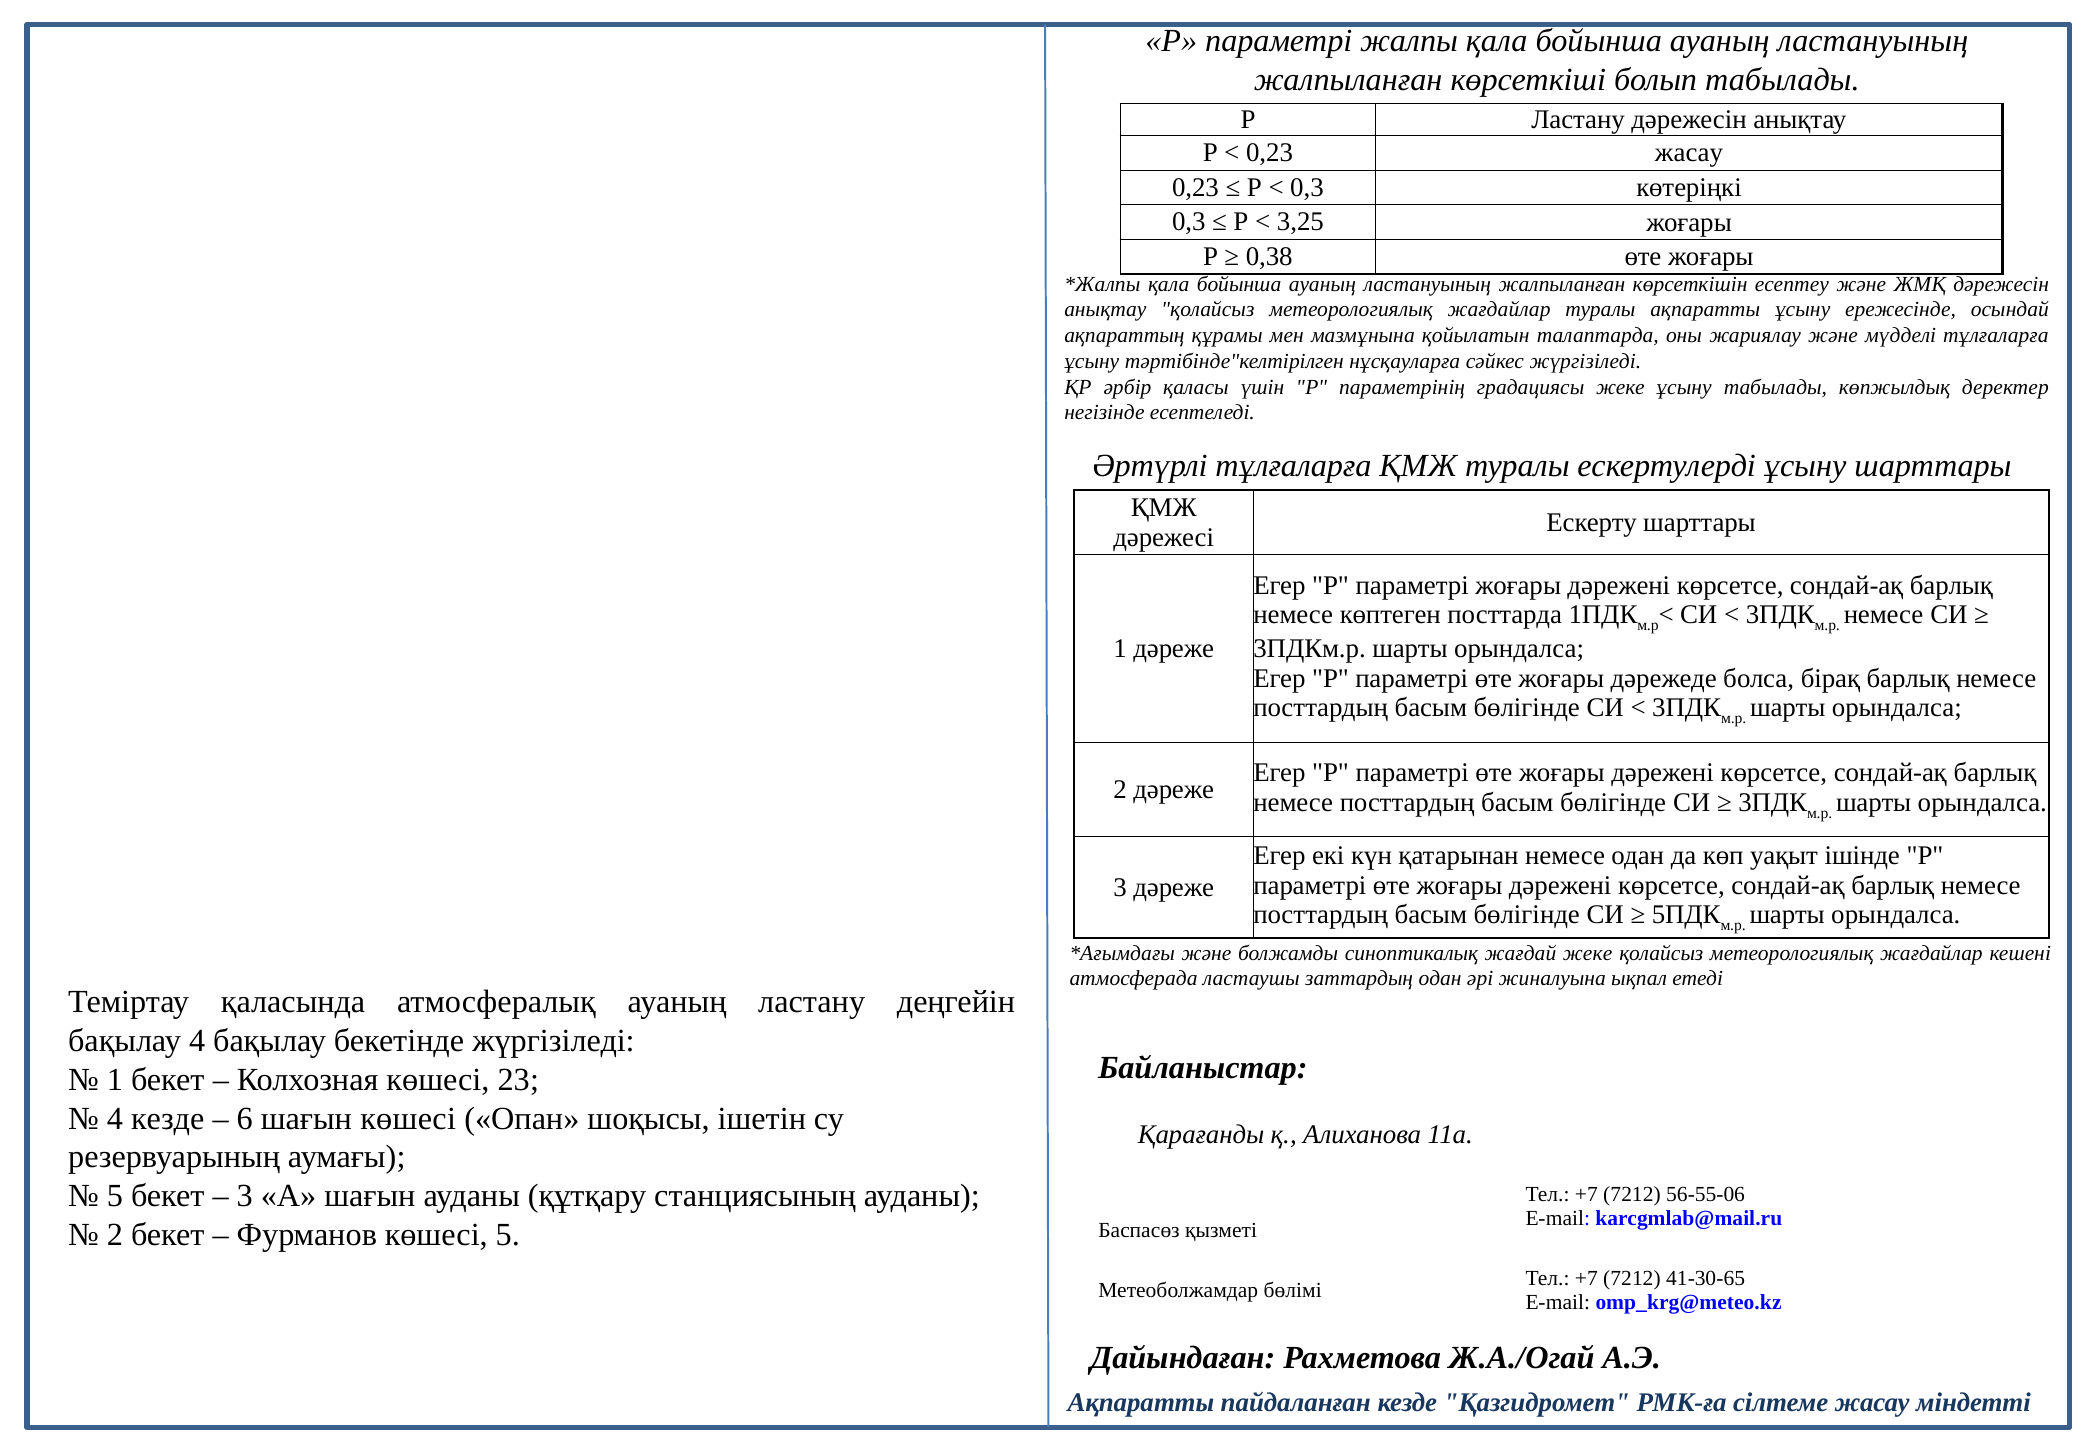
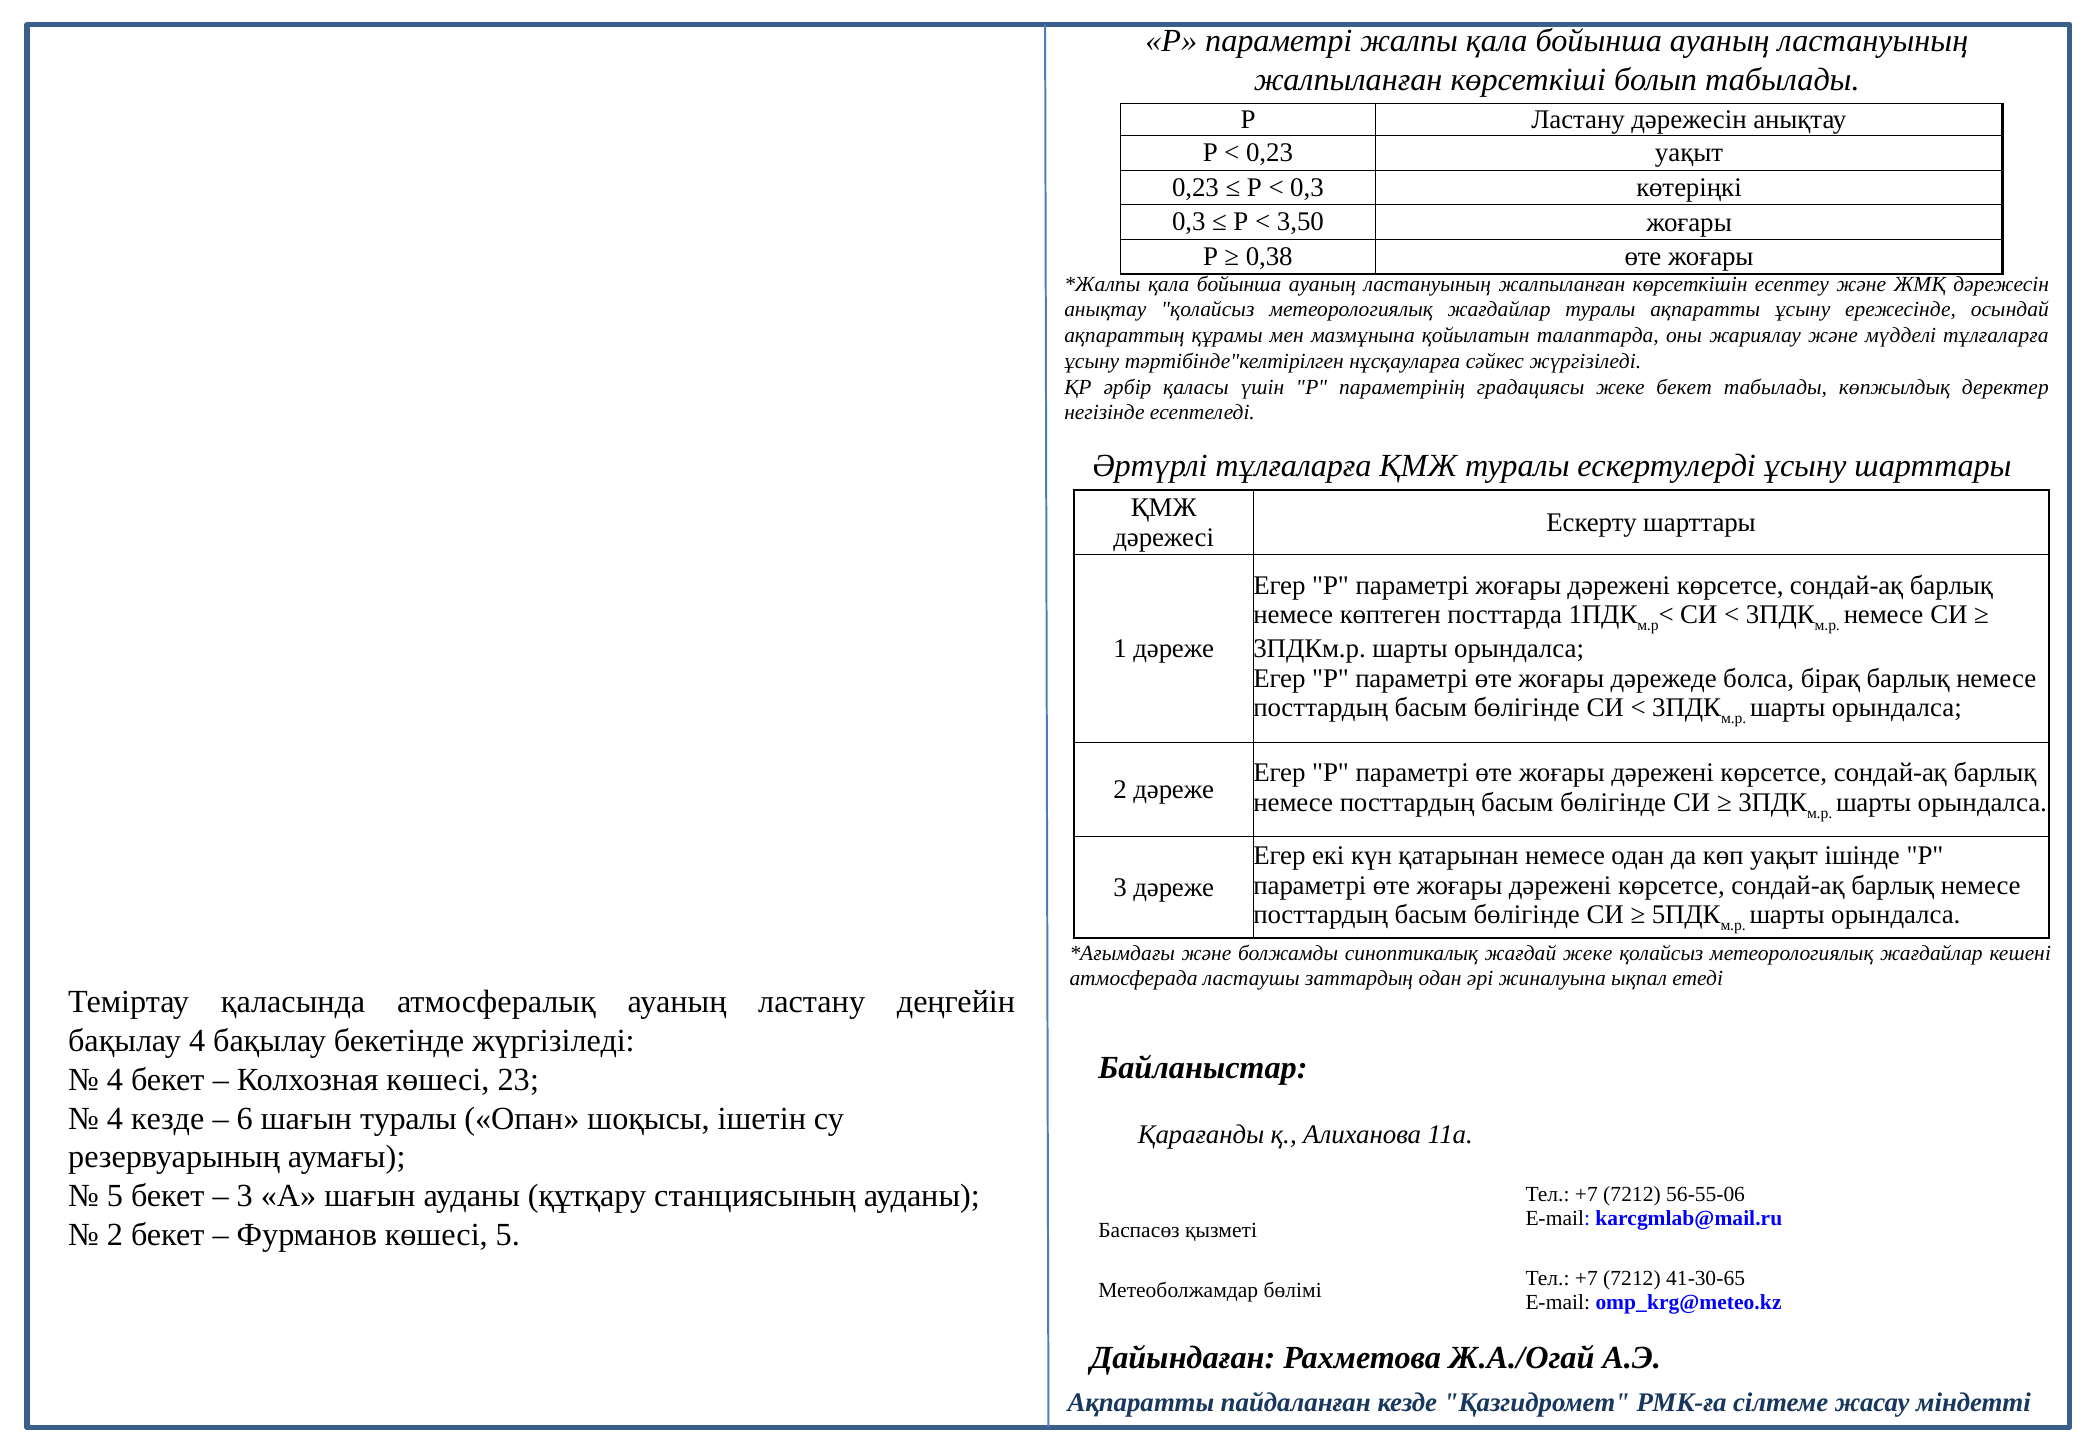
0,23 жасау: жасау -> уақыт (1689, 153)
3,25: 3,25 -> 3,50 (1300, 222)
жеке ұсыну: ұсыну -> бекет (1684, 387)
1: 1 -> 4 (115, 1080)
шағын көшесі: көшесі -> туралы (408, 1118)
